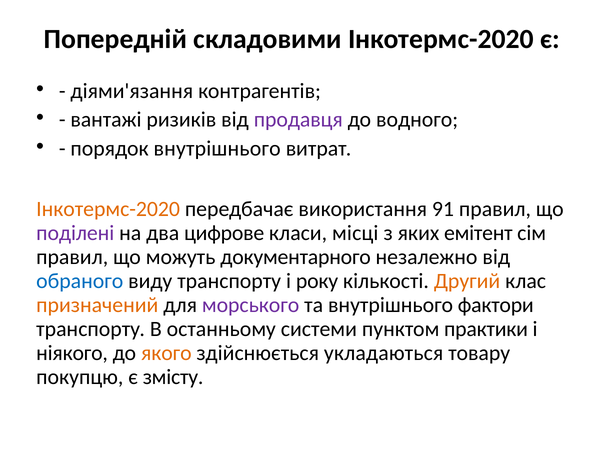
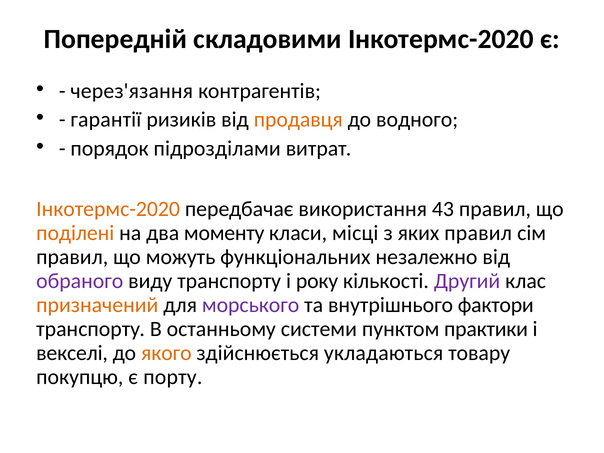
діями'язання: діями'язання -> через'язання (132, 91)
вантажі: вантажі -> гарантії (106, 120)
продавця colour: purple -> orange (298, 120)
порядок внутрішнього: внутрішнього -> підрозділами (217, 149)
91: 91 -> 43 (443, 209)
поділені colour: purple -> orange (75, 233)
цифрове: цифрове -> моменту (224, 233)
яких емітент: емітент -> правил (478, 233)
документарного: документарного -> функціональних (295, 257)
обраного colour: blue -> purple (80, 281)
Другий colour: orange -> purple (467, 281)
ніякого: ніякого -> векселі (72, 353)
змісту: змісту -> порту (173, 377)
